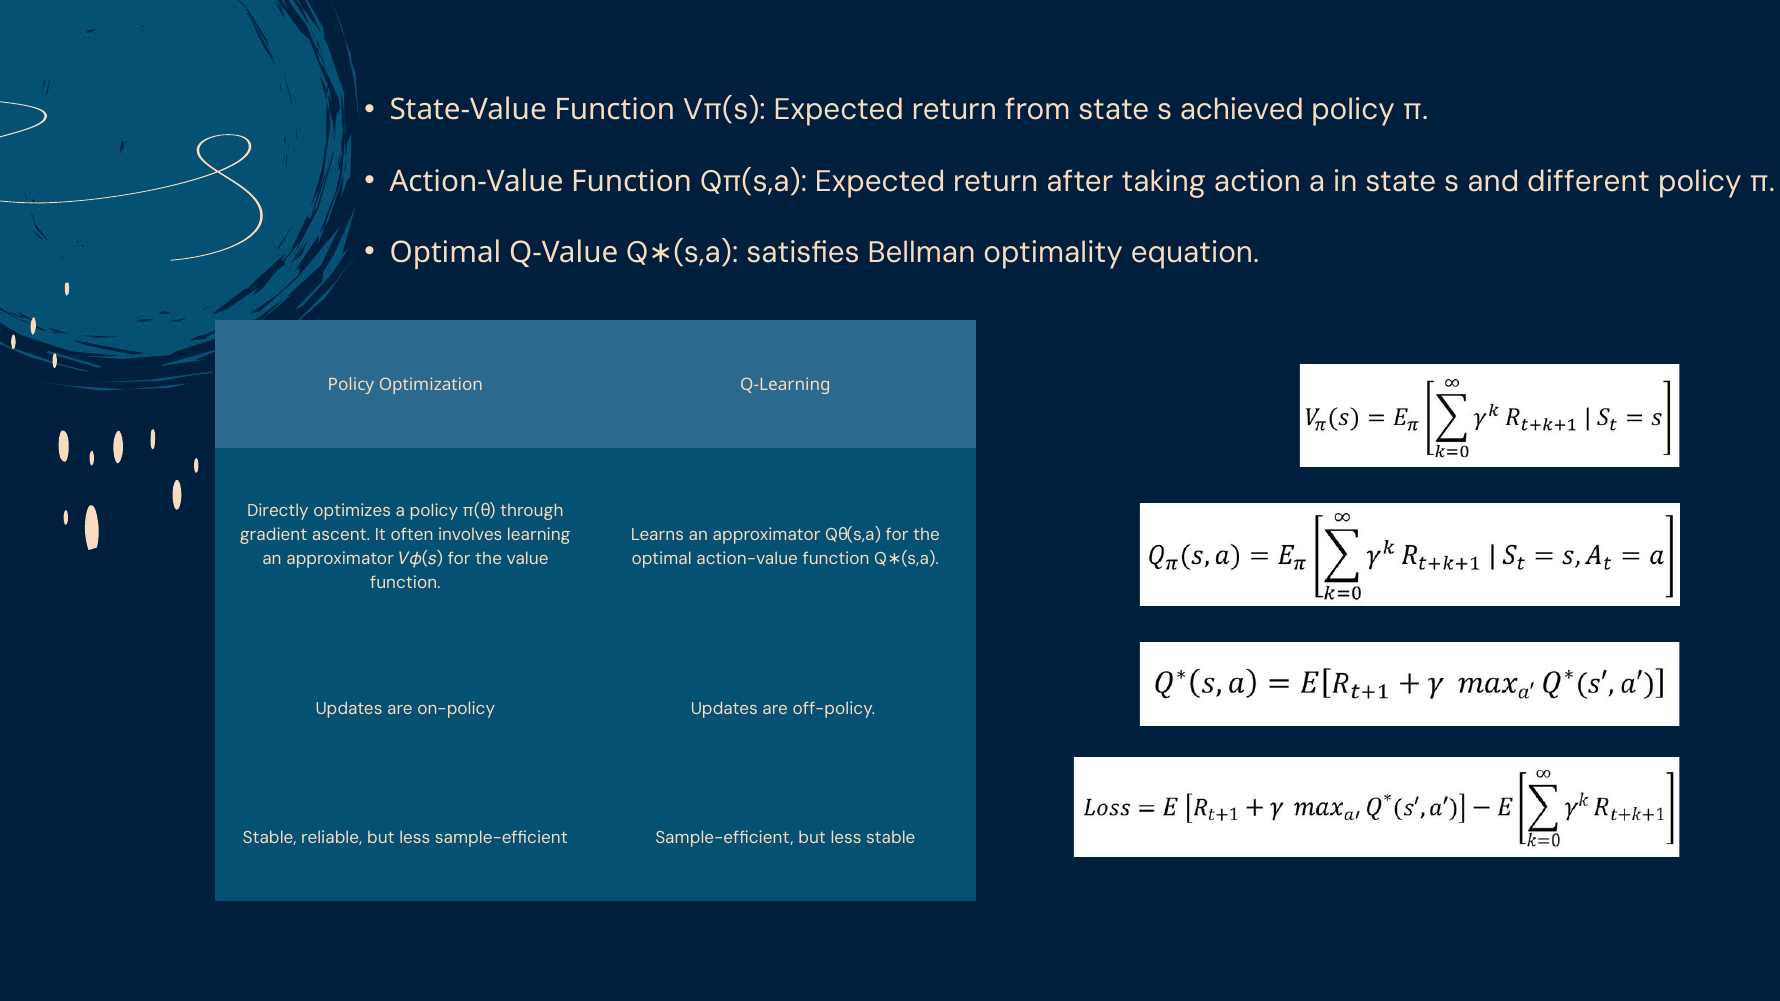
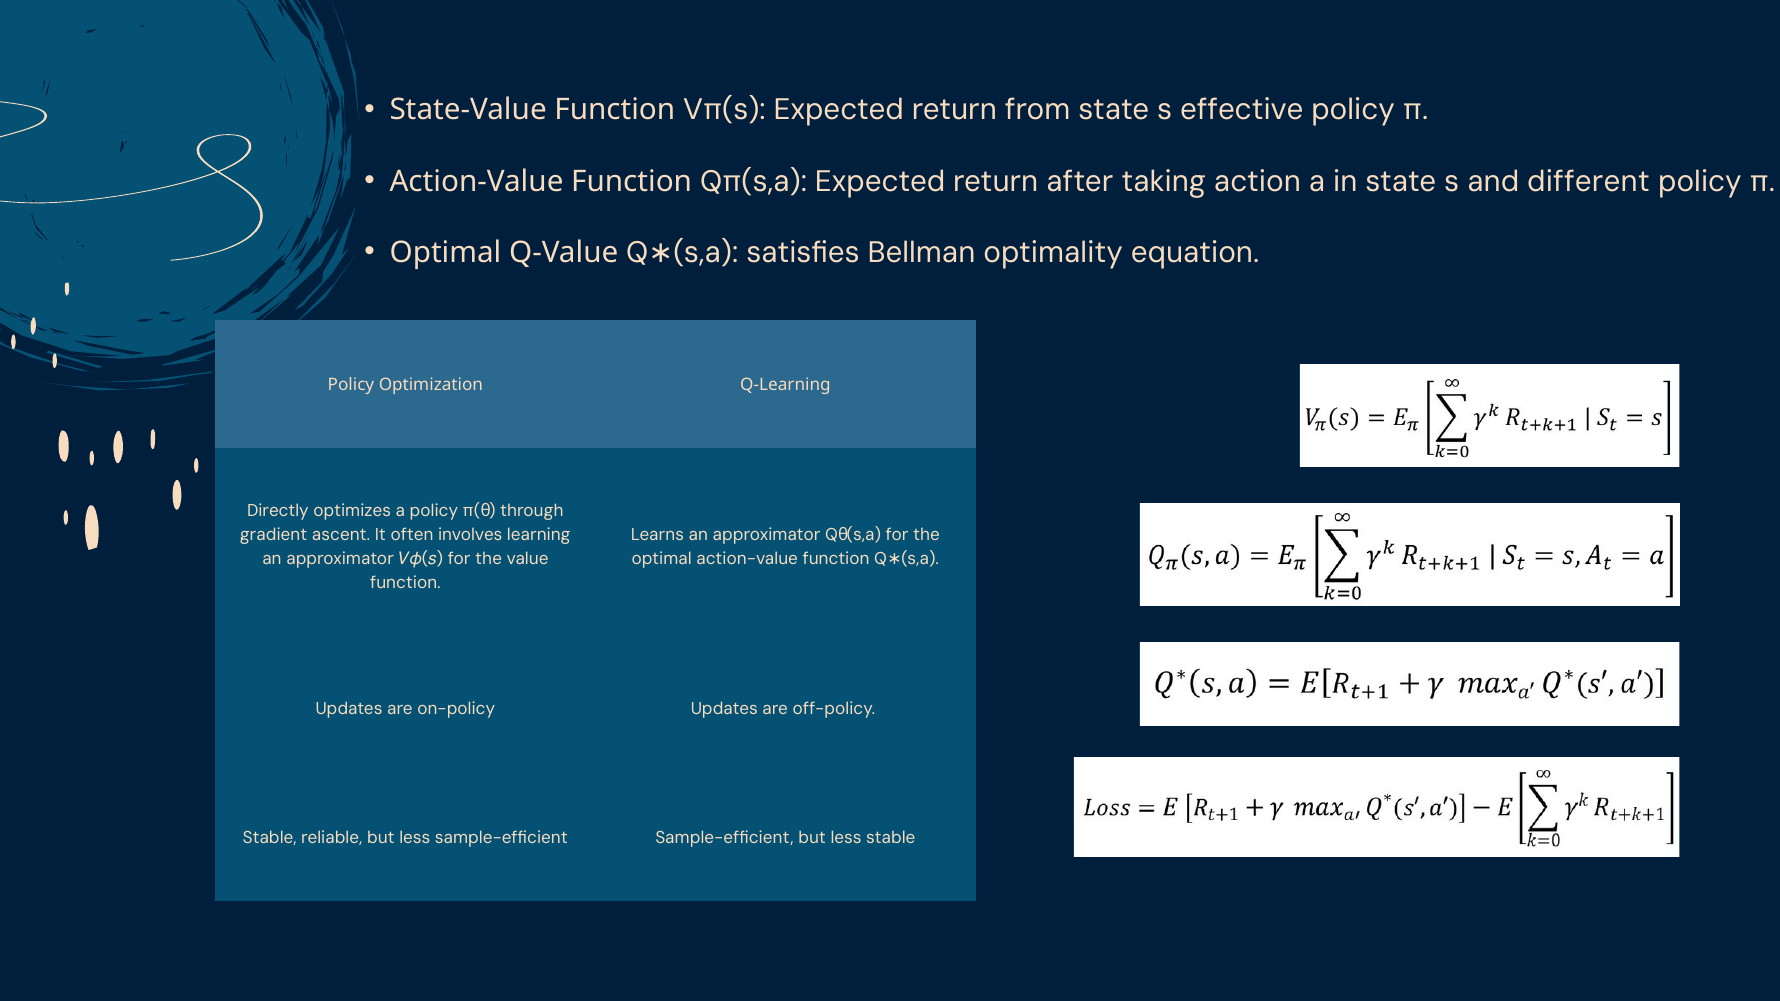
achieved: achieved -> effective (1242, 110)
